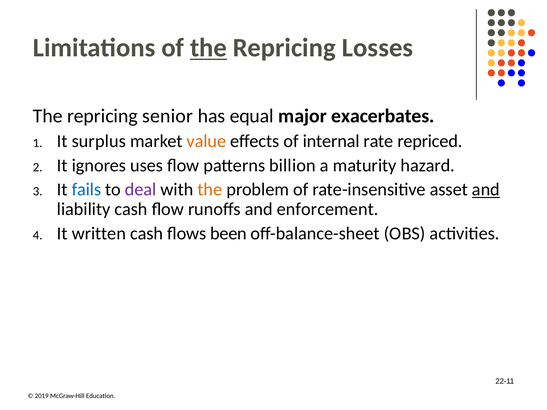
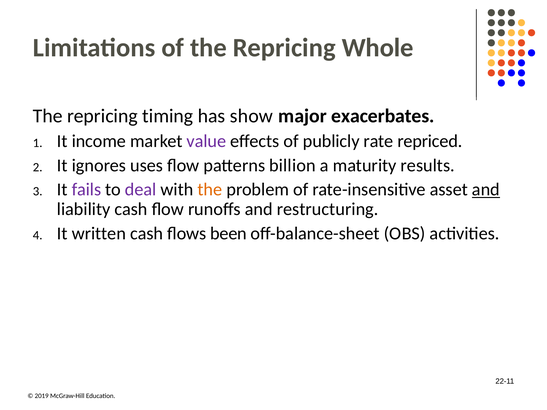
the underline: present -> none (208, 48)
Losses: Losses -> Whole (378, 48)
senior: senior -> timing (168, 116)
equal: equal -> show (251, 116)
surplus: surplus -> income (99, 141)
value colour: orange -> purple (206, 141)
internal: internal -> publicly (331, 141)
hazard: hazard -> results (428, 165)
fails colour: blue -> purple (86, 190)
enforcement: enforcement -> restructuring (328, 209)
